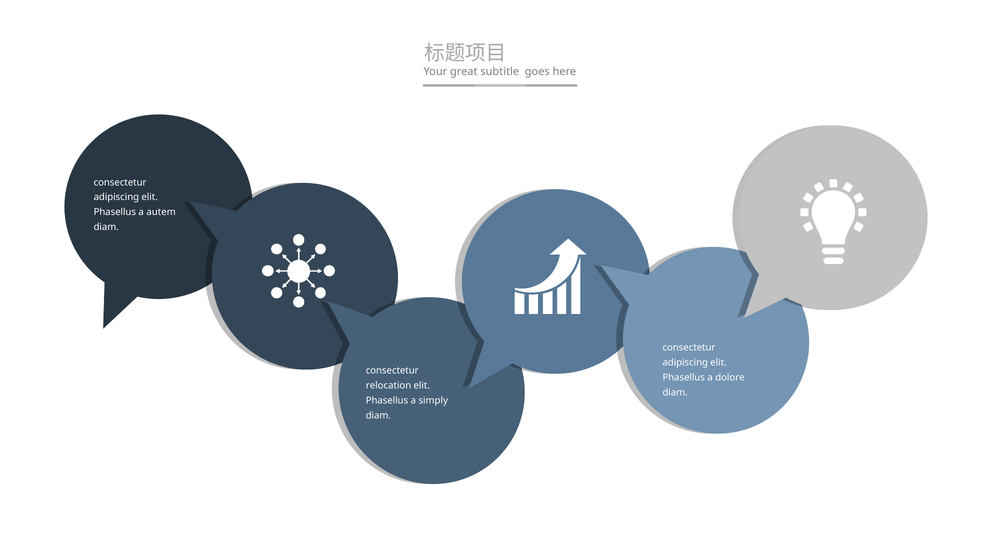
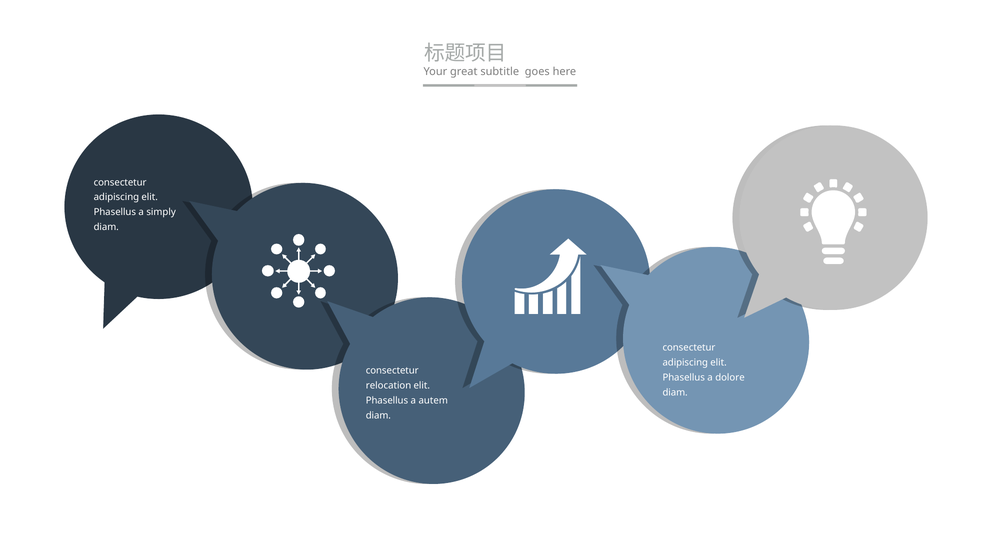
autem: autem -> simply (161, 212)
simply: simply -> autem (433, 400)
